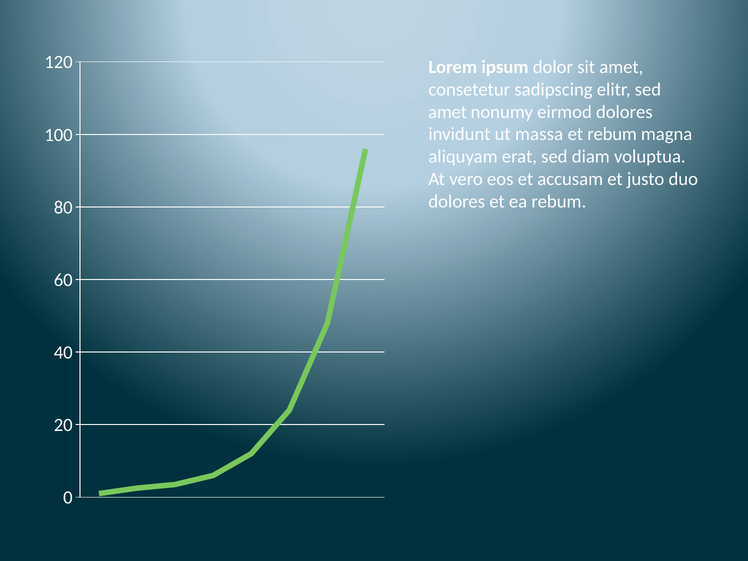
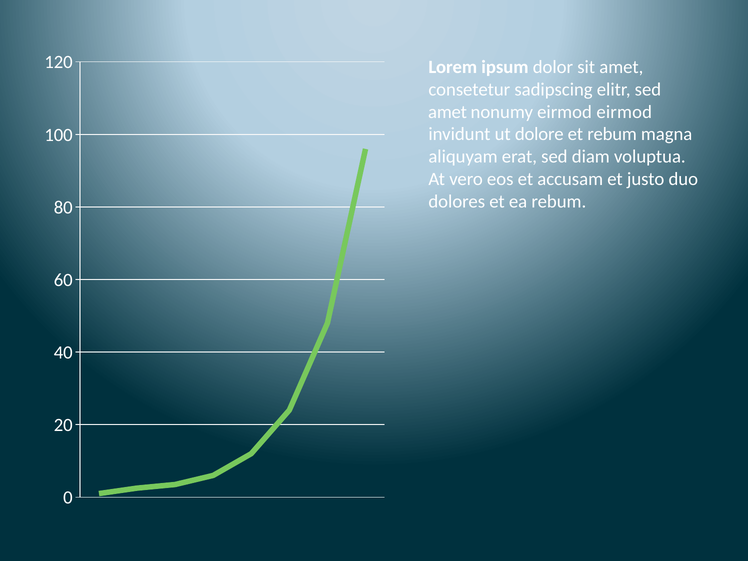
eirmod dolores: dolores -> eirmod (624, 112)
massa: massa -> dolore (539, 134)
